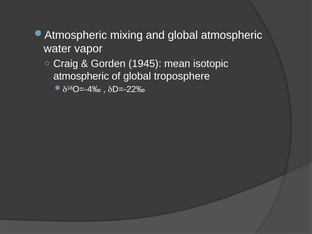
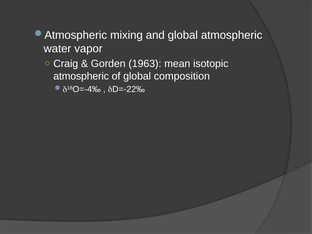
1945: 1945 -> 1963 (145, 64)
troposphere: troposphere -> composition (182, 76)
